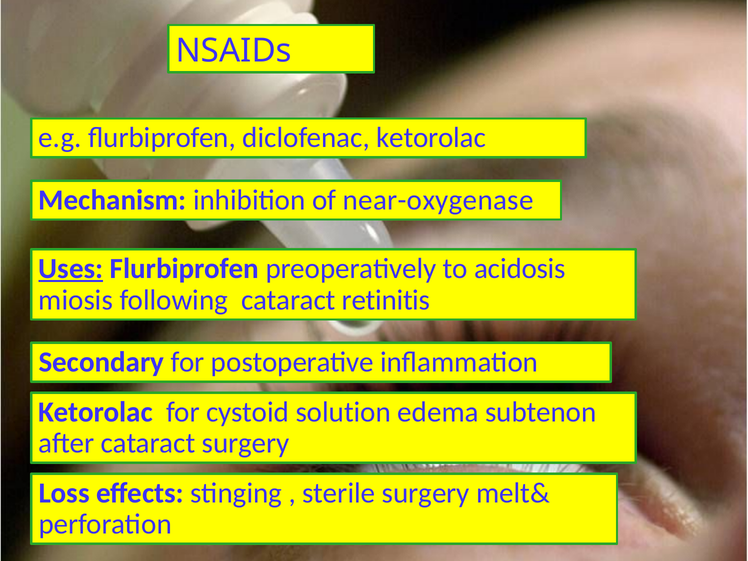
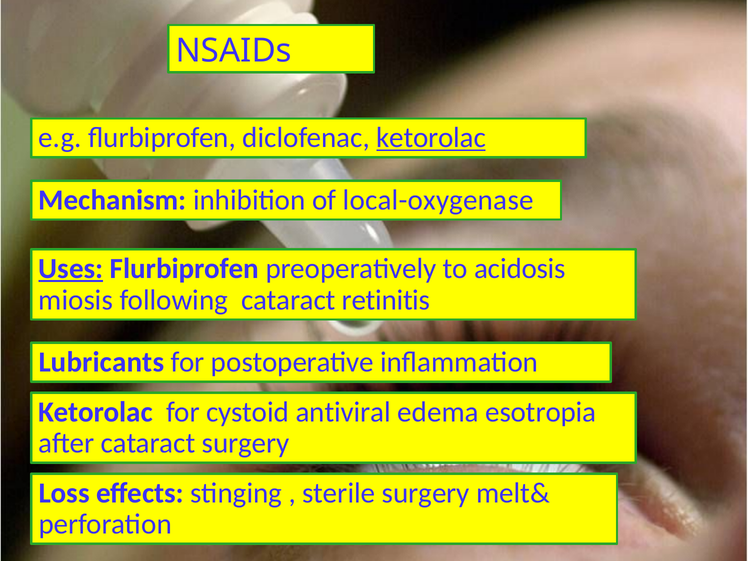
ketorolac underline: none -> present (431, 138)
near-oxygenase: near-oxygenase -> local-oxygenase (438, 200)
Secondary: Secondary -> Lubricants (101, 362)
solution: solution -> antiviral (343, 412)
subtenon: subtenon -> esotropia (541, 412)
